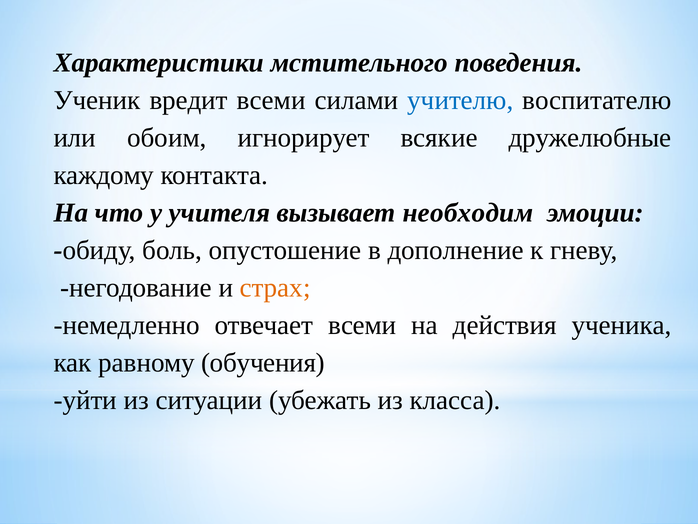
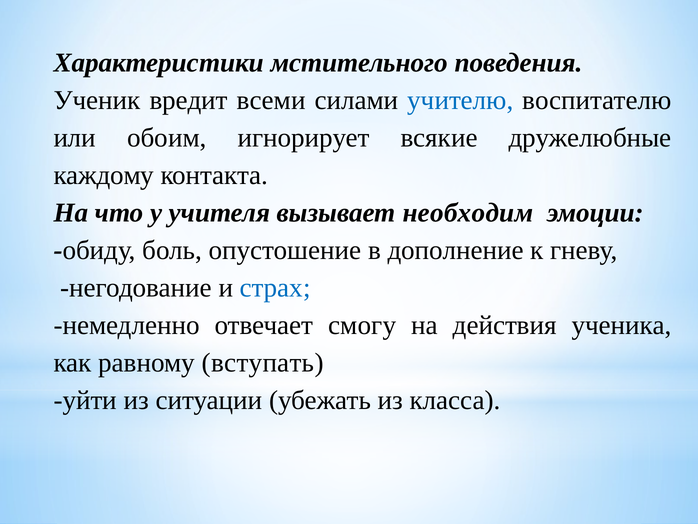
страх colour: orange -> blue (275, 288)
отвечает всеми: всеми -> смогу (362, 325)
обучения: обучения -> вступать (263, 362)
